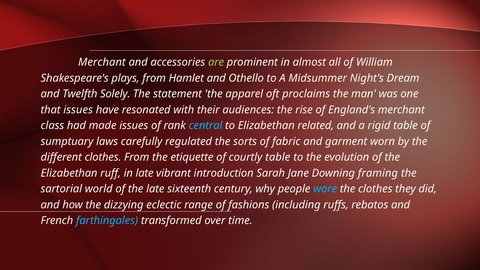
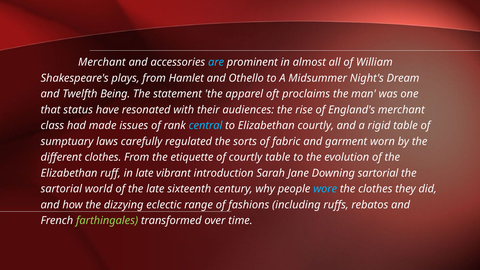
are colour: light green -> light blue (216, 62)
Solely: Solely -> Being (115, 94)
that issues: issues -> status (78, 110)
Elizabethan related: related -> courtly (316, 126)
Downing framing: framing -> sartorial (378, 173)
farthingales colour: light blue -> light green (107, 221)
